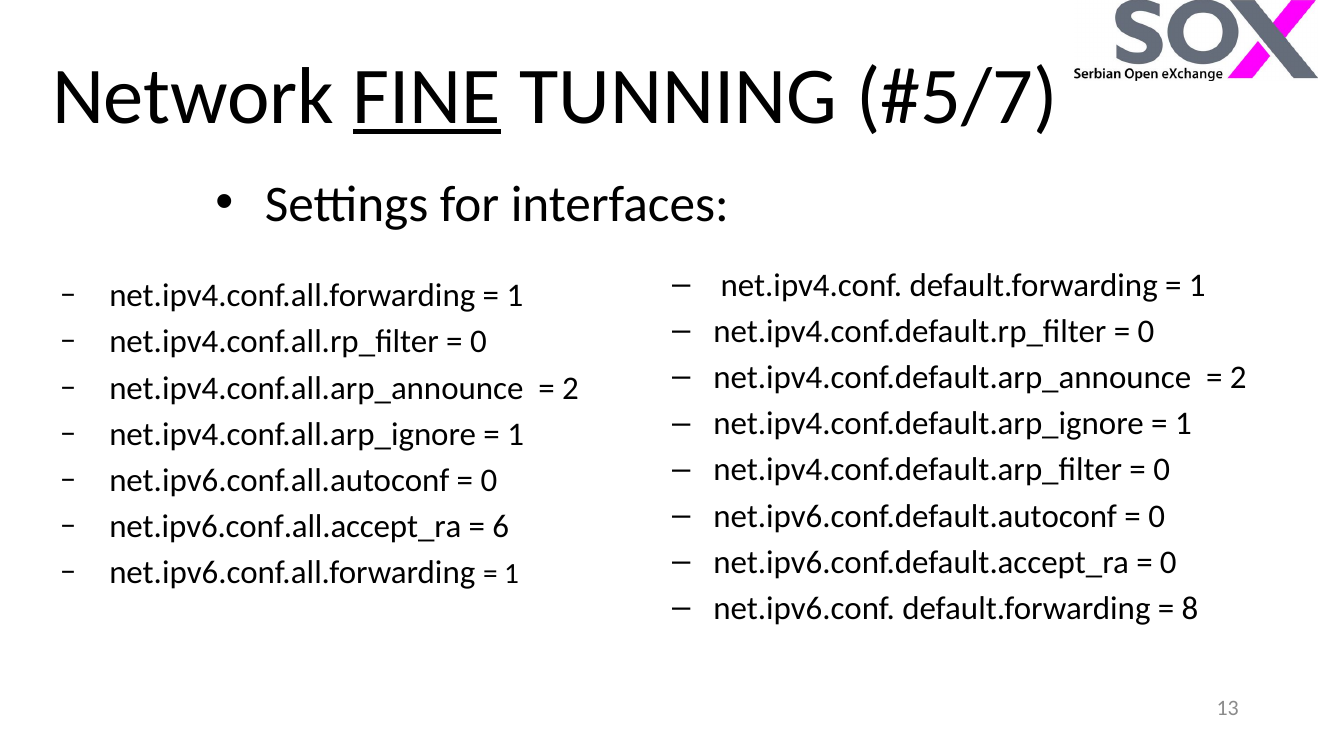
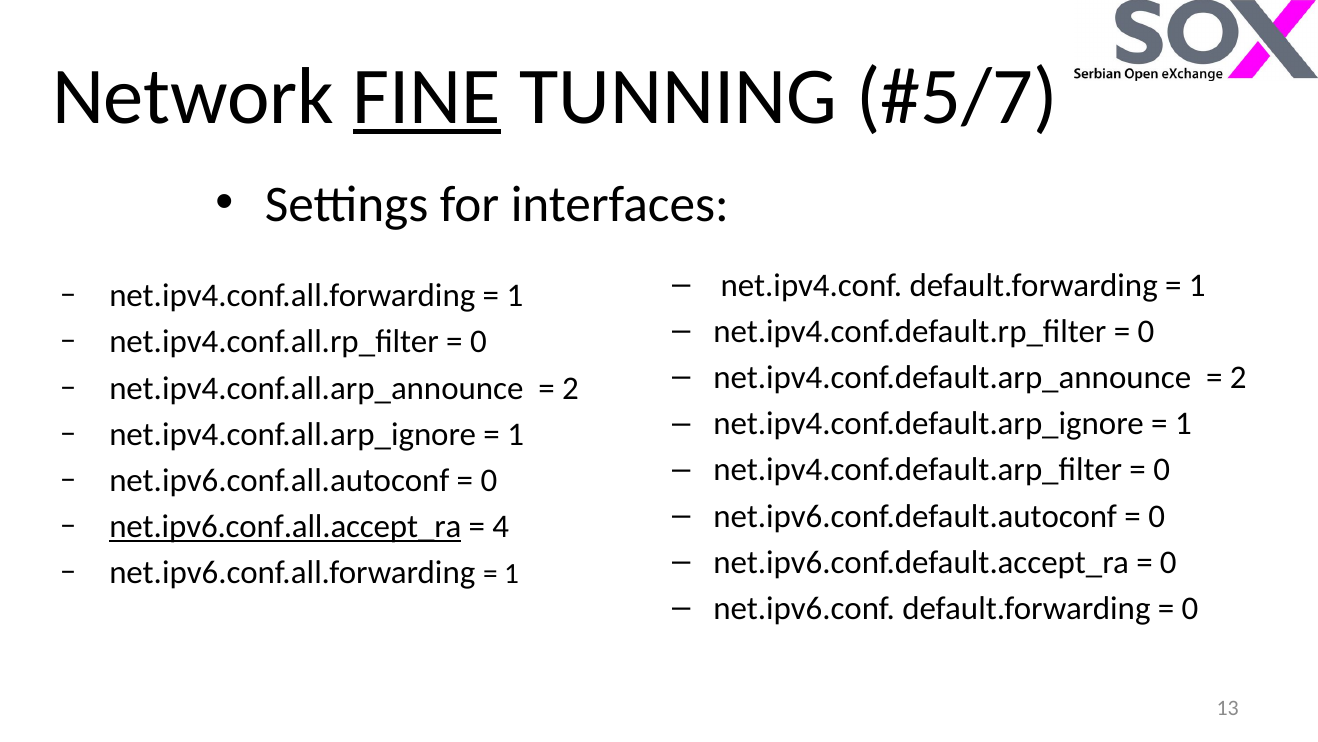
net.ipv6.conf.all.accept_ra underline: none -> present (285, 526)
6: 6 -> 4 (501, 526)
8: 8 -> 0 (1190, 608)
